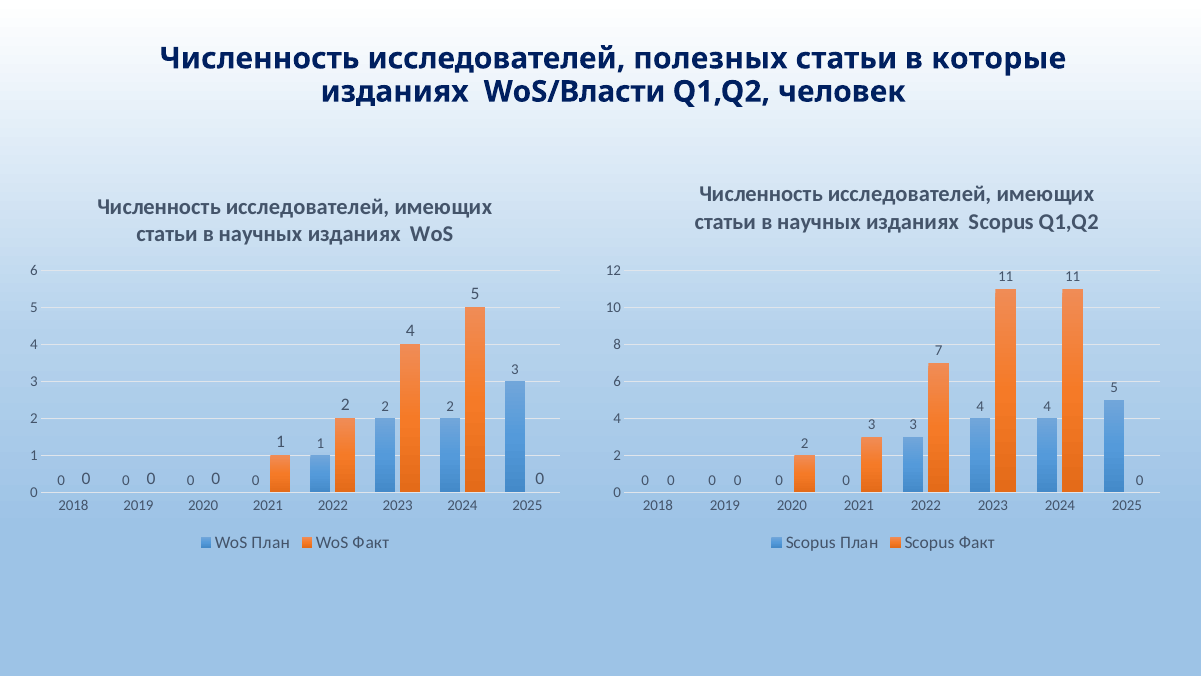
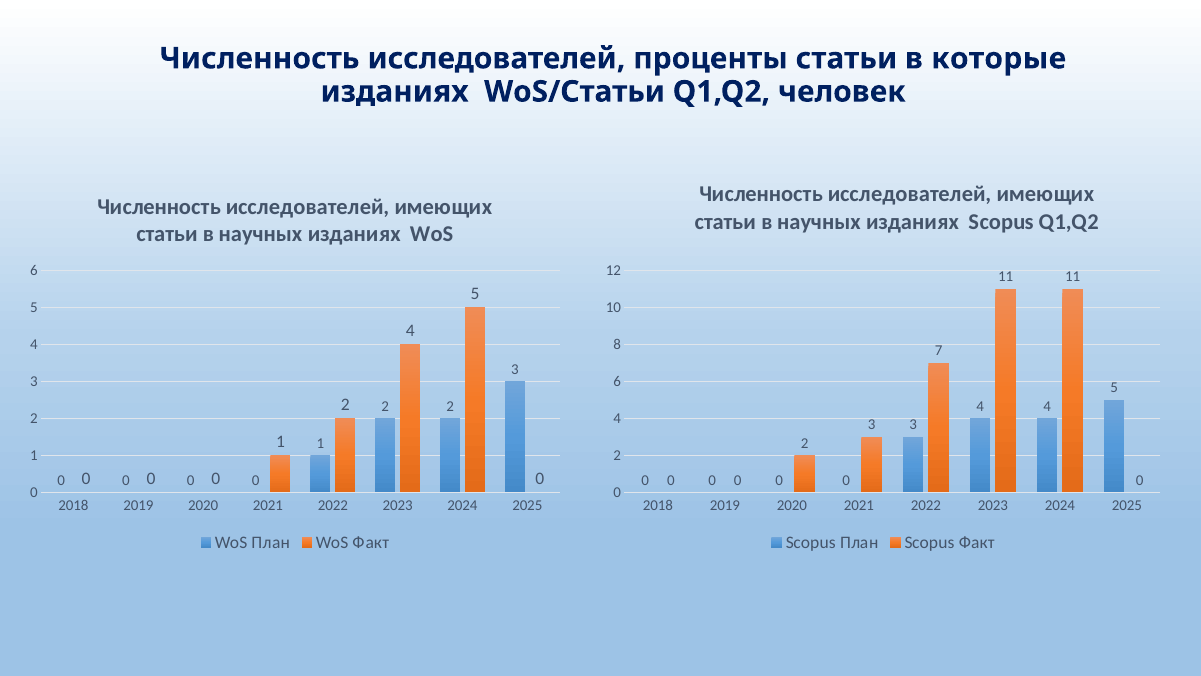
полезных: полезных -> проценты (710, 58)
WoS/Власти: WoS/Власти -> WoS/Статьи (575, 92)
